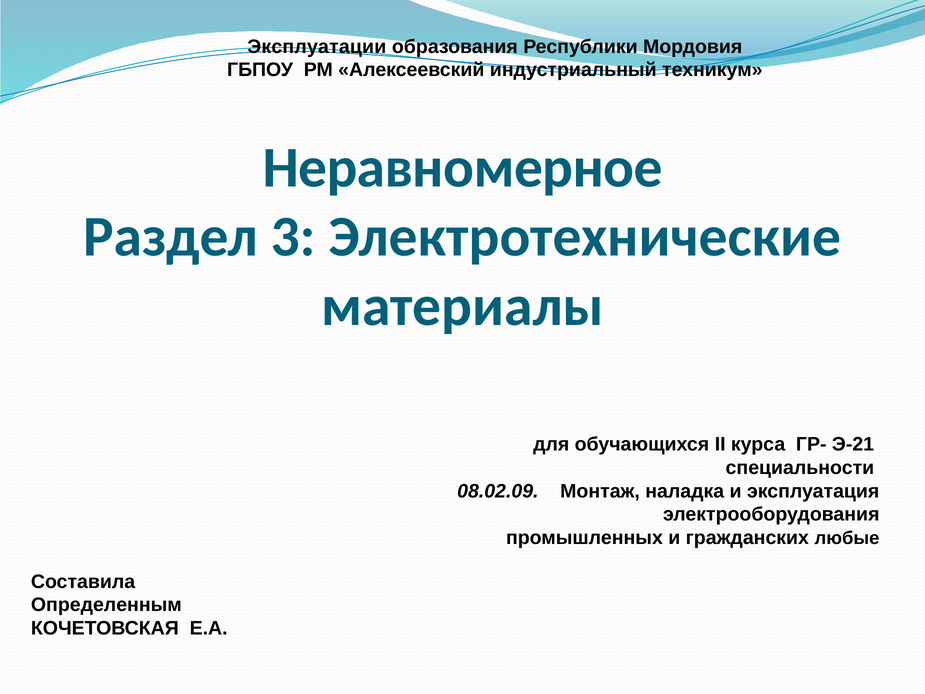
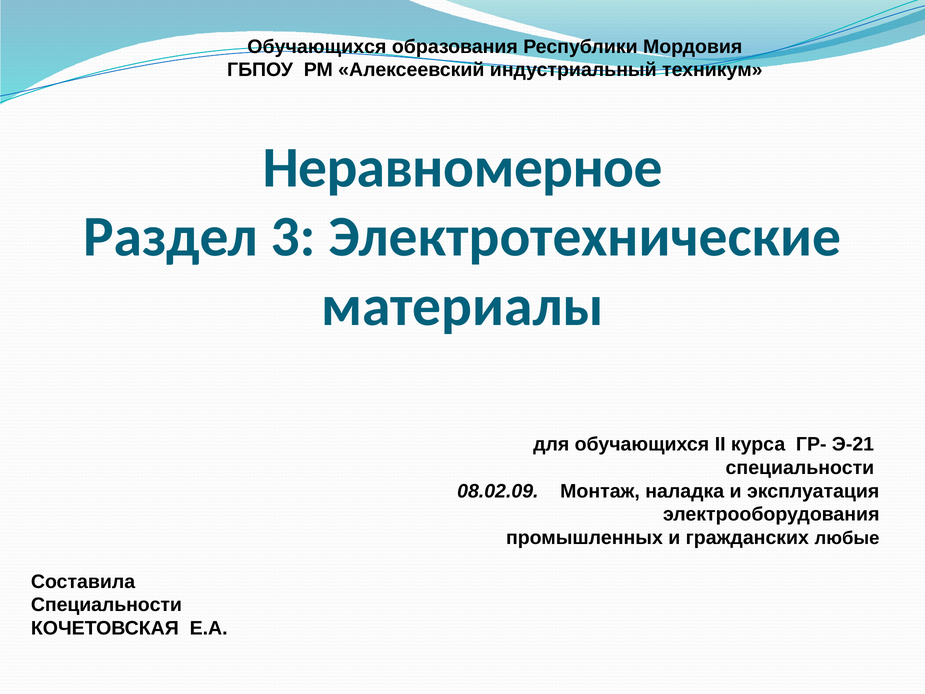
Эксплуатации: Эксплуатации -> Обучающихся (317, 47)
Определенным: Определенным -> Специальности (106, 605)
